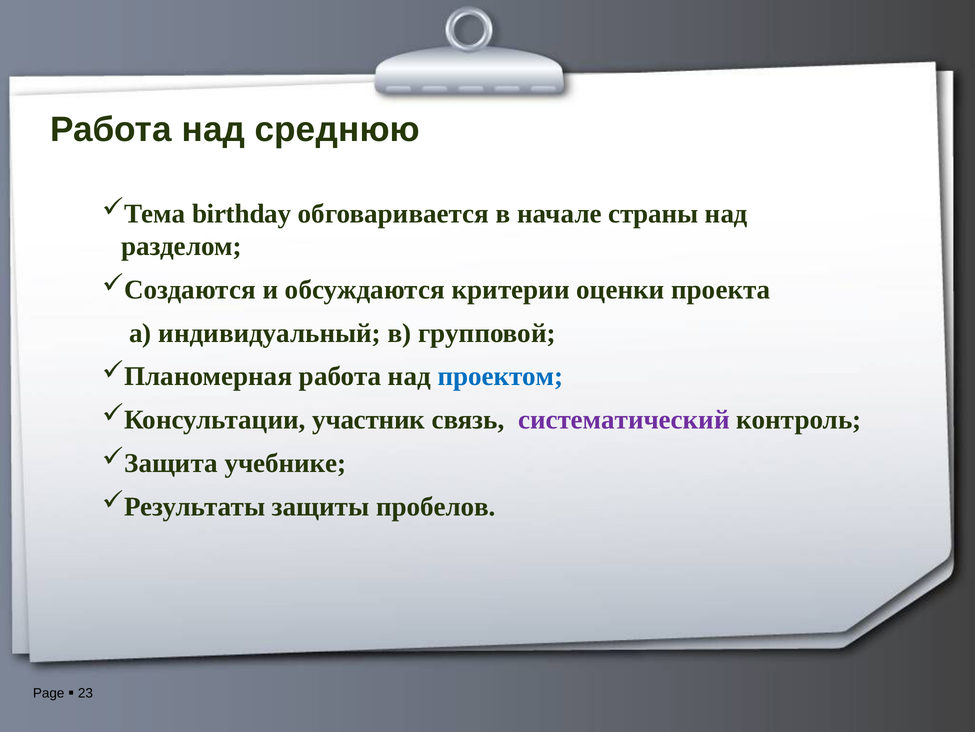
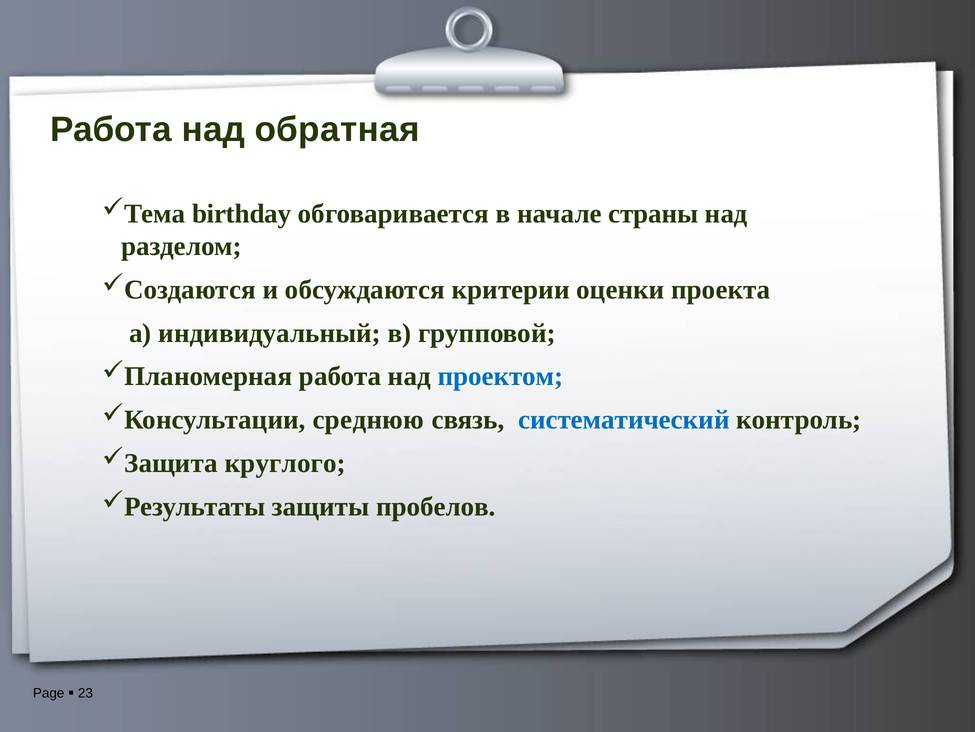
среднюю: среднюю -> обратная (337, 129)
участник: участник -> среднюю (368, 419)
систематический colour: purple -> blue (624, 419)
учебнике: учебнике -> круглого (285, 463)
